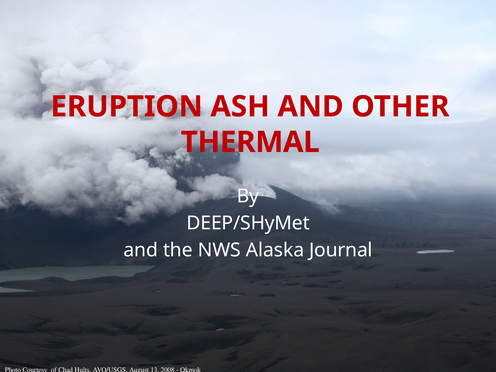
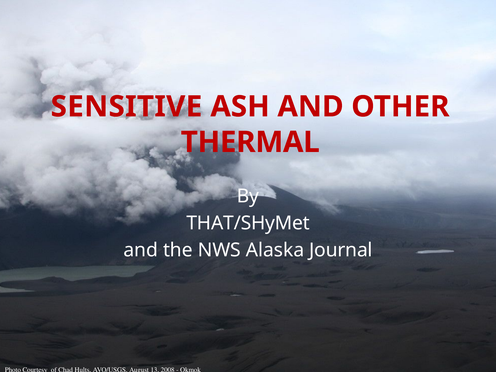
ERUPTION: ERUPTION -> SENSITIVE (126, 107)
DEEP/SHyMet: DEEP/SHyMet -> THAT/SHyMet (248, 223)
